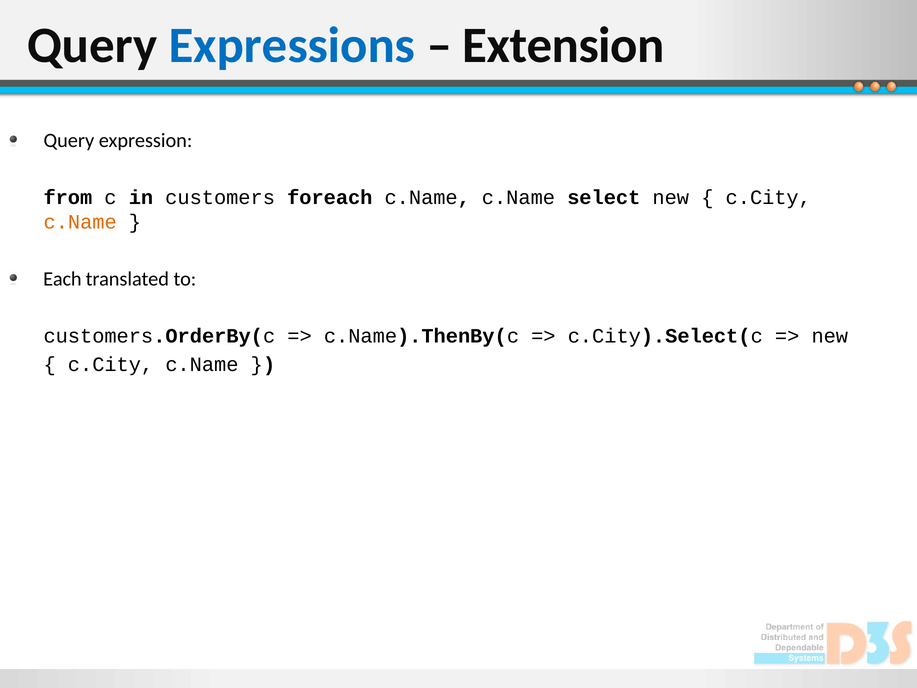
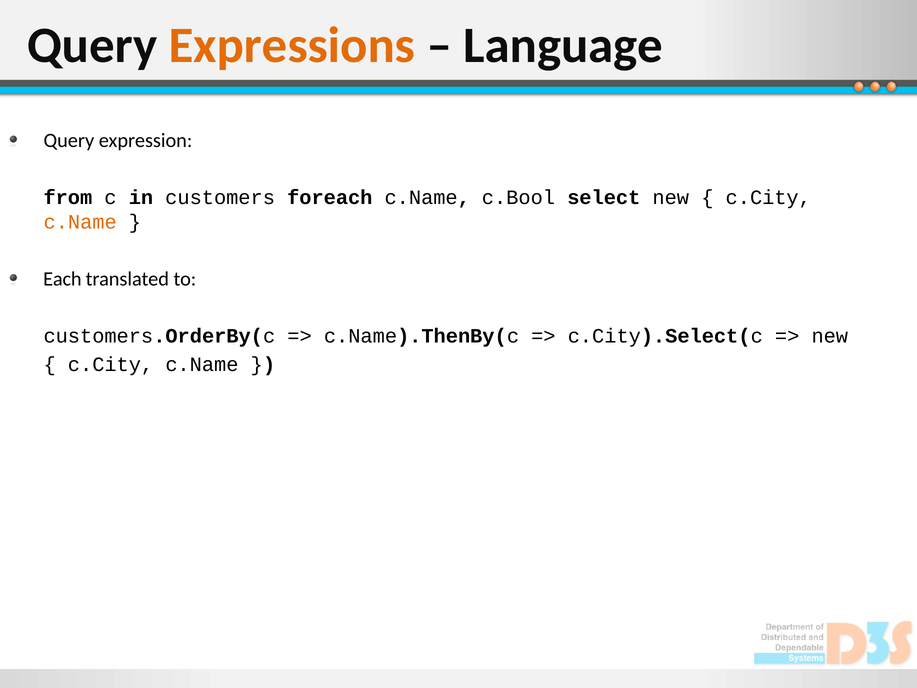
Expressions colour: blue -> orange (292, 46)
Extension: Extension -> Language (563, 46)
c.Name c.Name: c.Name -> c.Bool (518, 198)
